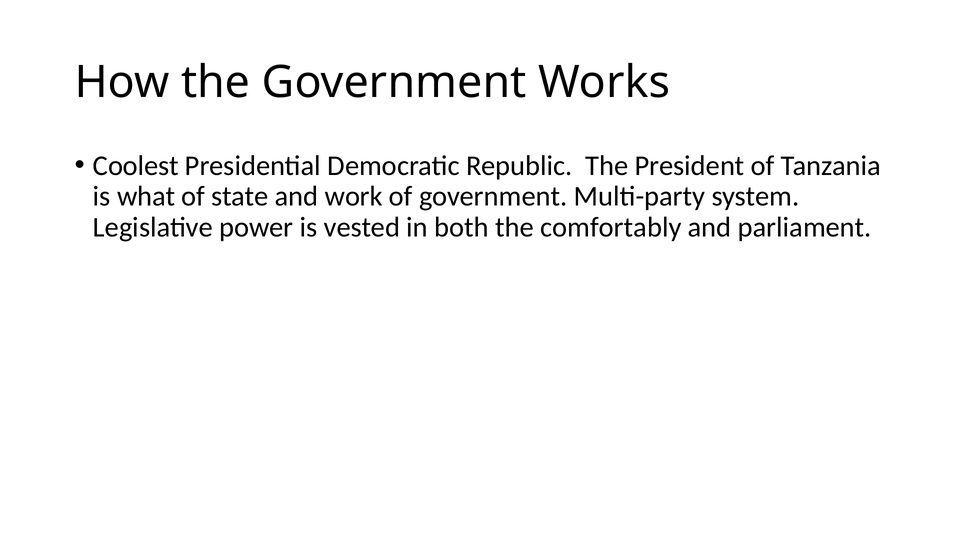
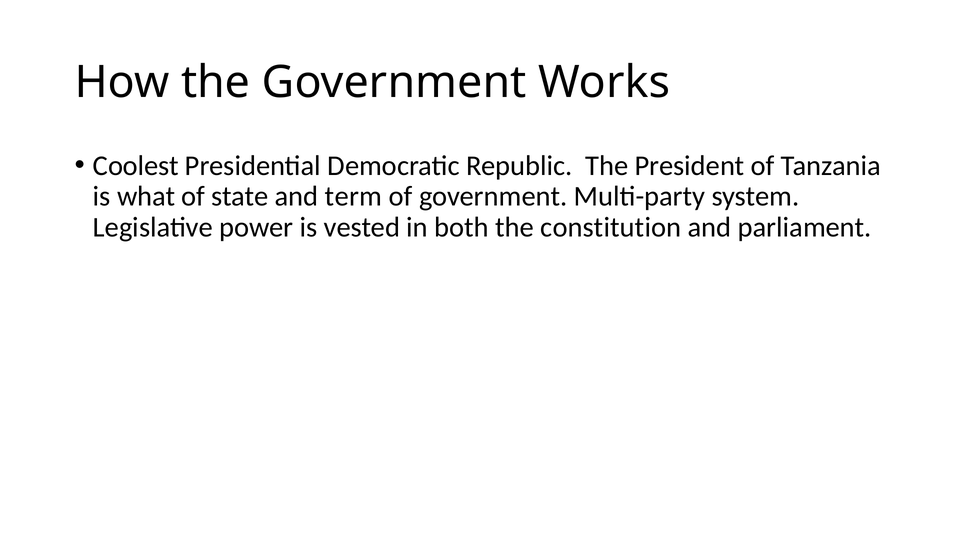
work: work -> term (354, 196)
comfortably: comfortably -> constitution (611, 227)
